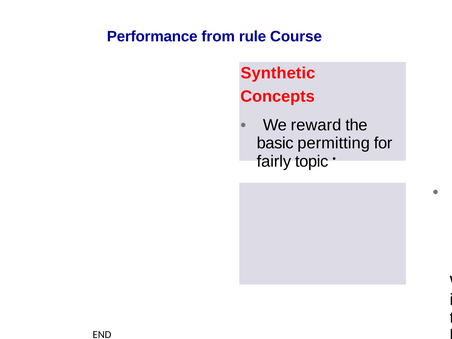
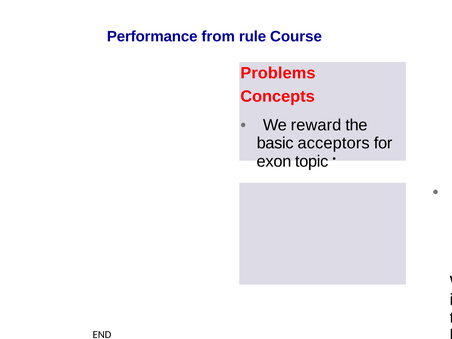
Synthetic: Synthetic -> Problems (278, 73)
permitting: permitting -> acceptors (334, 143)
fairly: fairly -> exon (274, 161)
